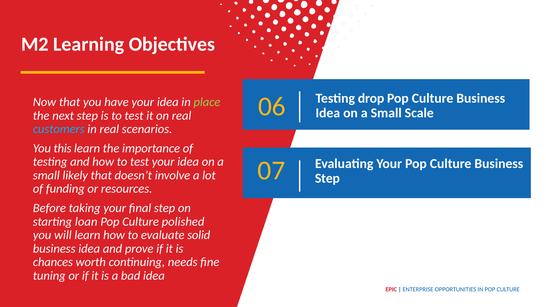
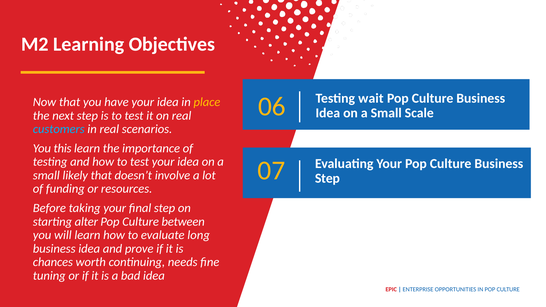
drop: drop -> wait (371, 98)
place colour: light green -> yellow (207, 102)
loan: loan -> alter (86, 222)
polished: polished -> between (183, 222)
solid: solid -> long (199, 235)
